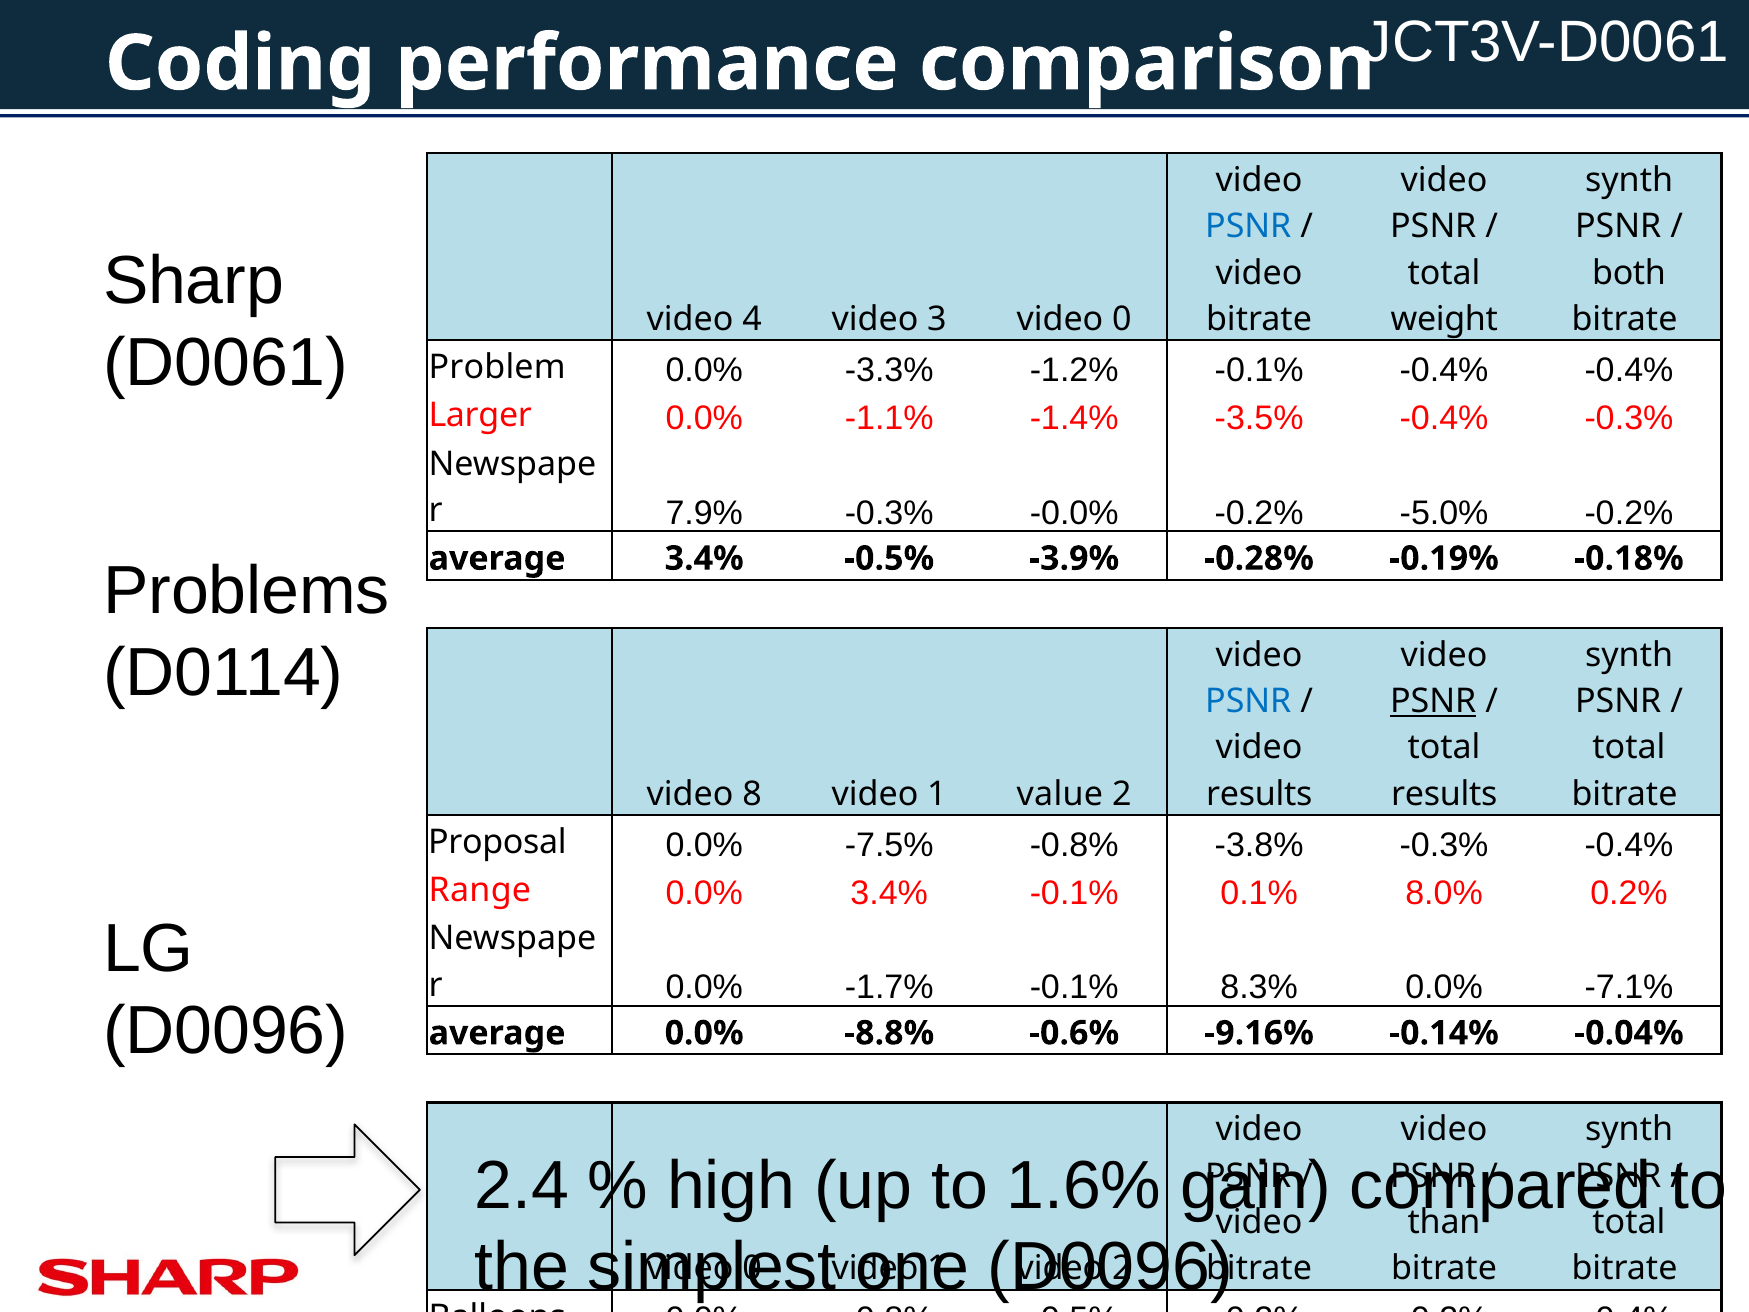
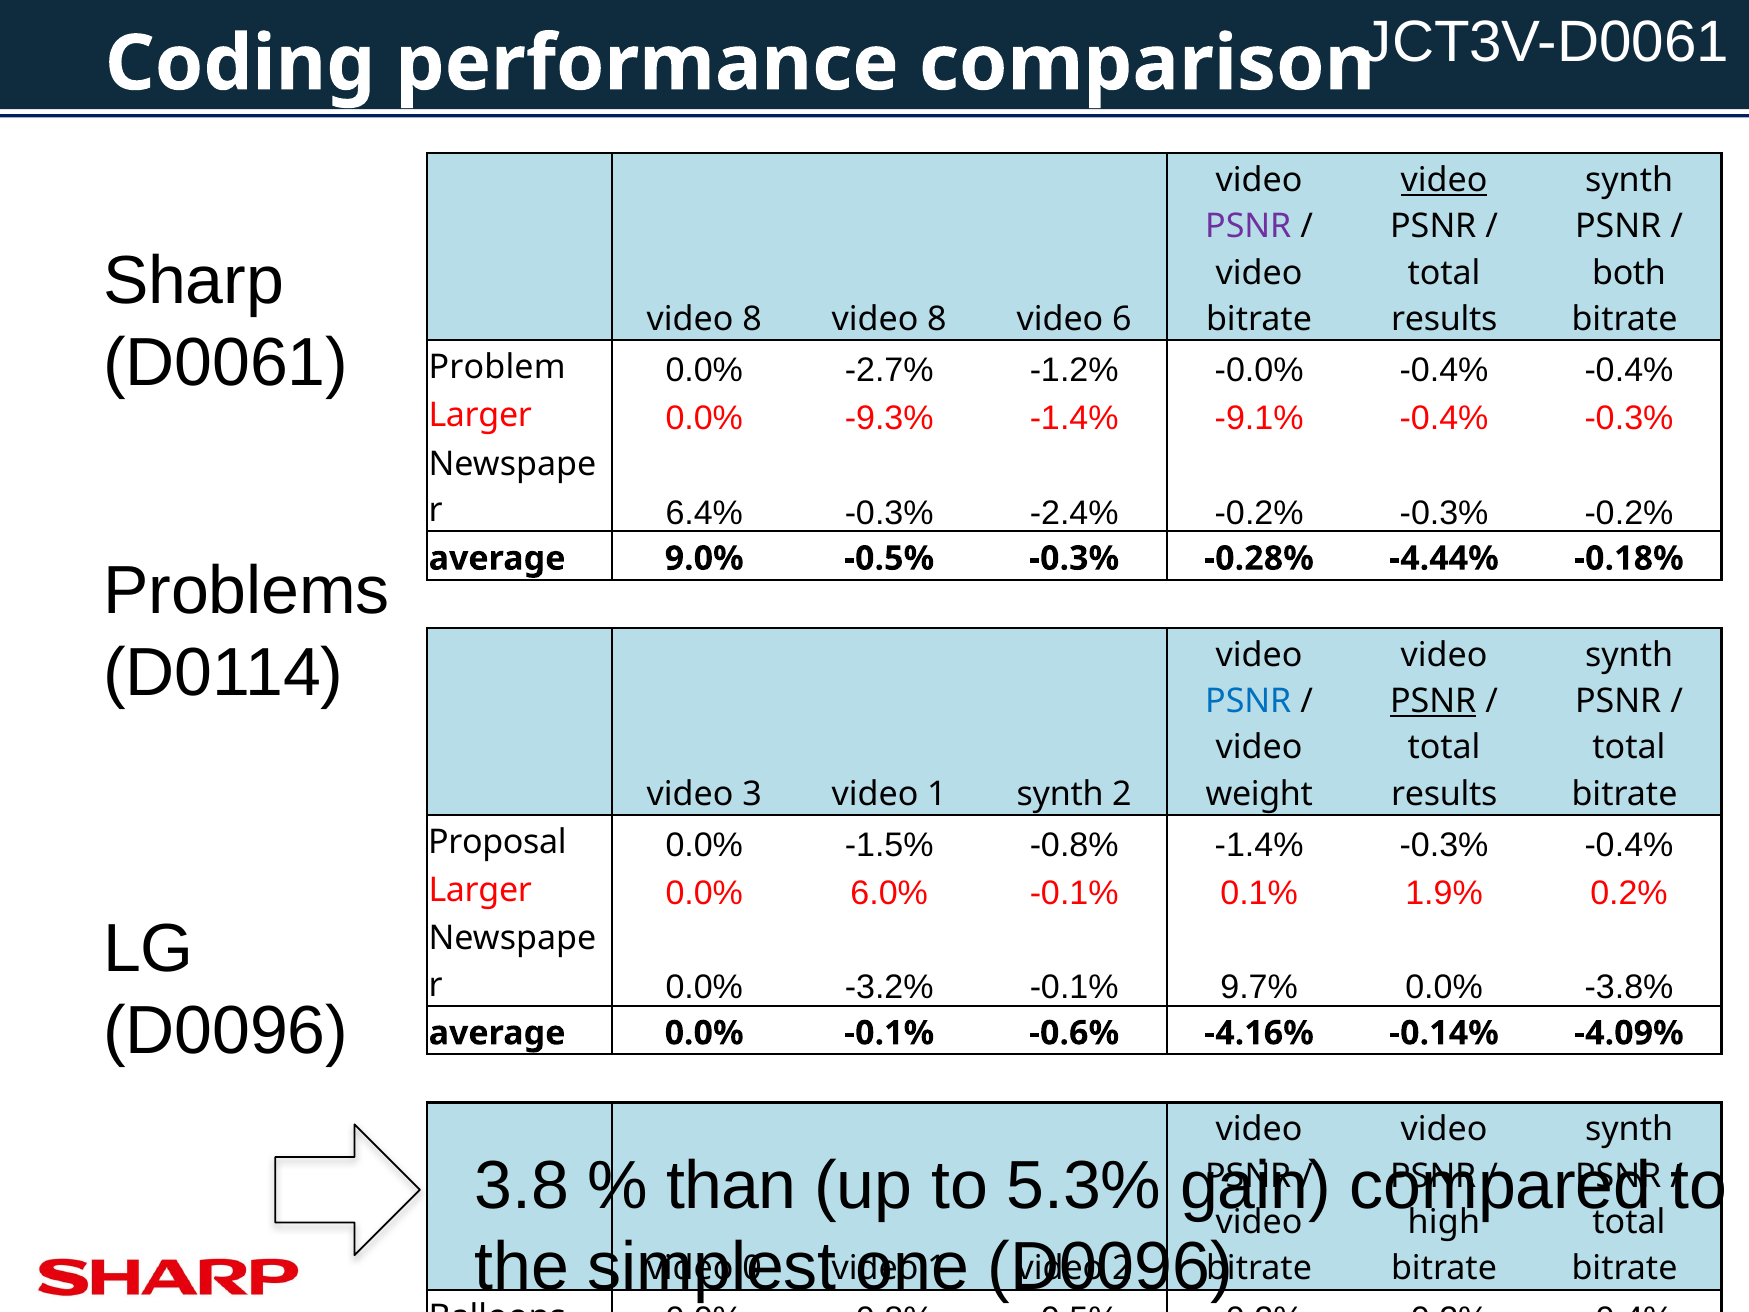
video underline: none -> present (1444, 180)
PSNR colour: blue -> purple (1248, 227)
4: 4 -> 8 (752, 319)
3: 3 -> 8 (937, 319)
0: 0 -> 6 (1122, 319)
weight: weight -> results (1444, 319)
-3.3%: -3.3% -> -2.7% (889, 370)
-1.2% -0.1%: -0.1% -> -0.0% (1259, 370)
-1.1%: -1.1% -> -9.3% (889, 418)
-3.5%: -3.5% -> -9.1% (1259, 418)
7.9%: 7.9% -> 6.4% (704, 513)
-0.0%: -0.0% -> -2.4% (1074, 513)
-0.2% -5.0%: -5.0% -> -0.3% (1444, 513)
average 3.4%: 3.4% -> 9.0% (704, 558)
-0.5% -3.9%: -3.9% -> -0.3% (1074, 558)
-0.19%: -0.19% -> -4.44% (1444, 558)
8: 8 -> 3 (752, 794)
1 value: value -> synth (1060, 794)
results: results -> weight (1259, 794)
-7.5%: -7.5% -> -1.5% (889, 845)
-0.8% -3.8%: -3.8% -> -1.4% (1259, 845)
Range: Range -> Larger (480, 890)
0.0% 3.4%: 3.4% -> 6.0% (889, 893)
0.1% 8.0%: 8.0% -> 1.9% (1444, 893)
-1.7%: -1.7% -> -3.2% (889, 987)
8.3%: 8.3% -> 9.7% (1259, 987)
-7.1%: -7.1% -> -3.8% (1629, 987)
average 0.0% -8.8%: -8.8% -> -0.1% (889, 1033)
-9.16%: -9.16% -> -4.16% (1259, 1033)
-0.04%: -0.04% -> -4.09% (1629, 1033)
2.4: 2.4 -> 3.8 (522, 1185)
high: high -> than (732, 1185)
1.6%: 1.6% -> 5.3% (1084, 1185)
than: than -> high (1444, 1222)
